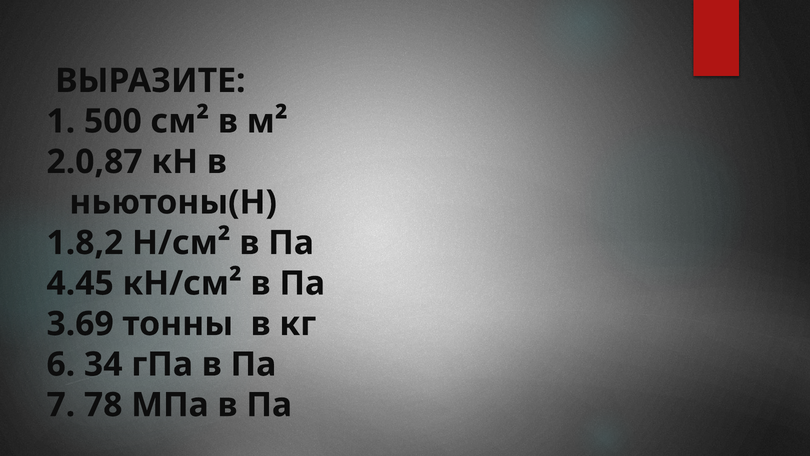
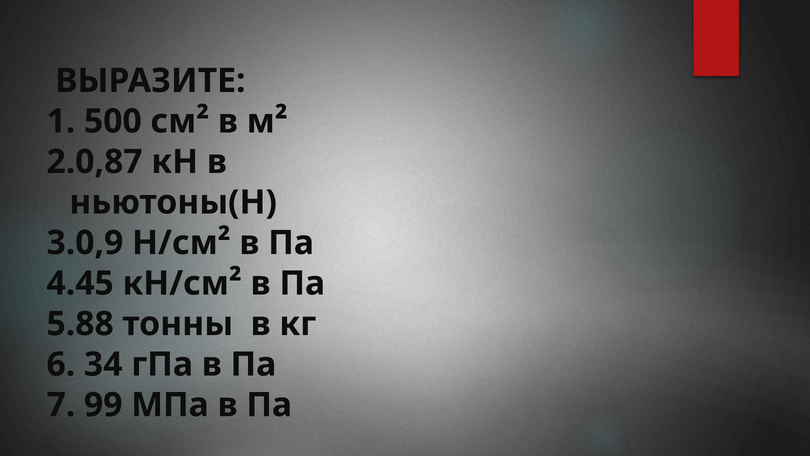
1.8,2: 1.8,2 -> 3.0,9 (85, 243)
3.69: 3.69 -> 5.88 (80, 324)
78: 78 -> 99 (103, 405)
